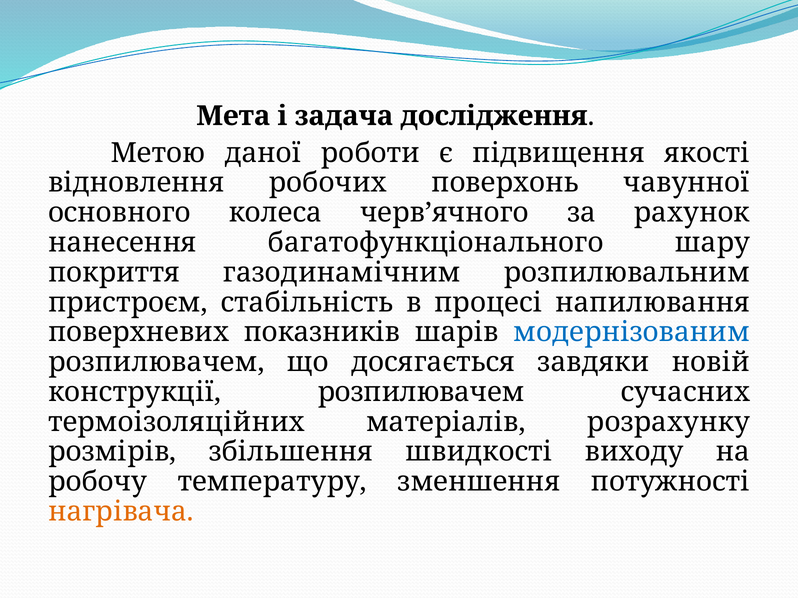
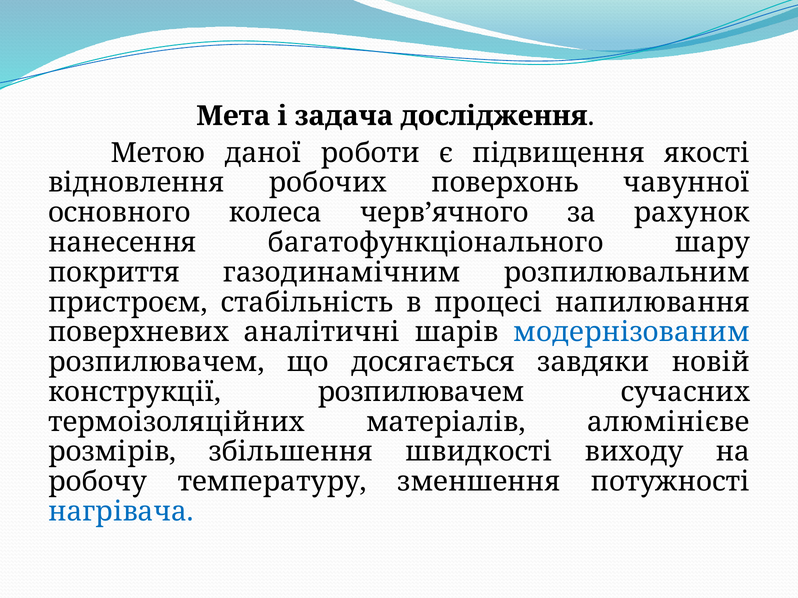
показників: показників -> аналітичні (322, 333)
розрахунку: розрахунку -> алюмінієве (668, 422)
нагрівача colour: orange -> blue (121, 512)
